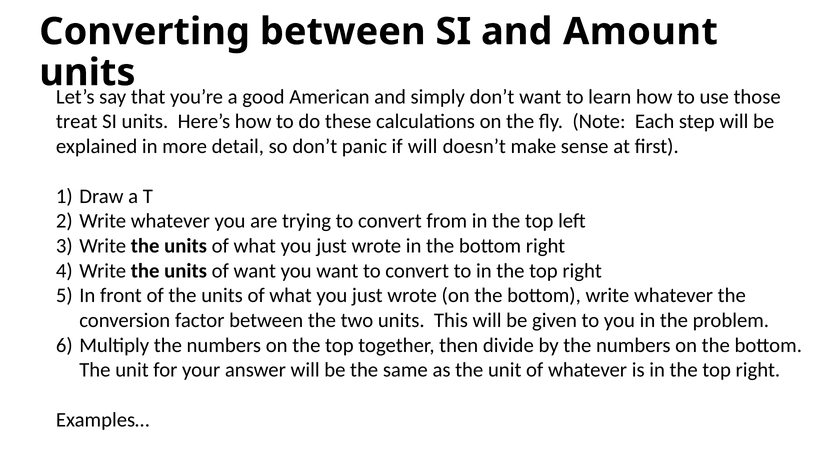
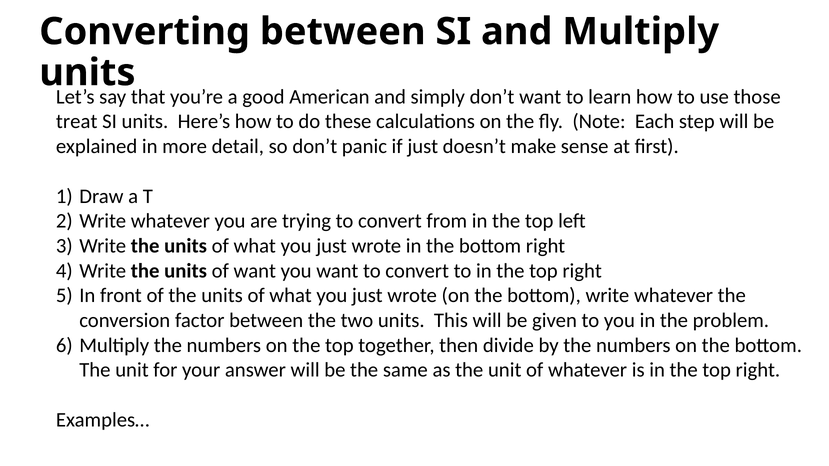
and Amount: Amount -> Multiply (641, 32)
if will: will -> just (423, 147)
